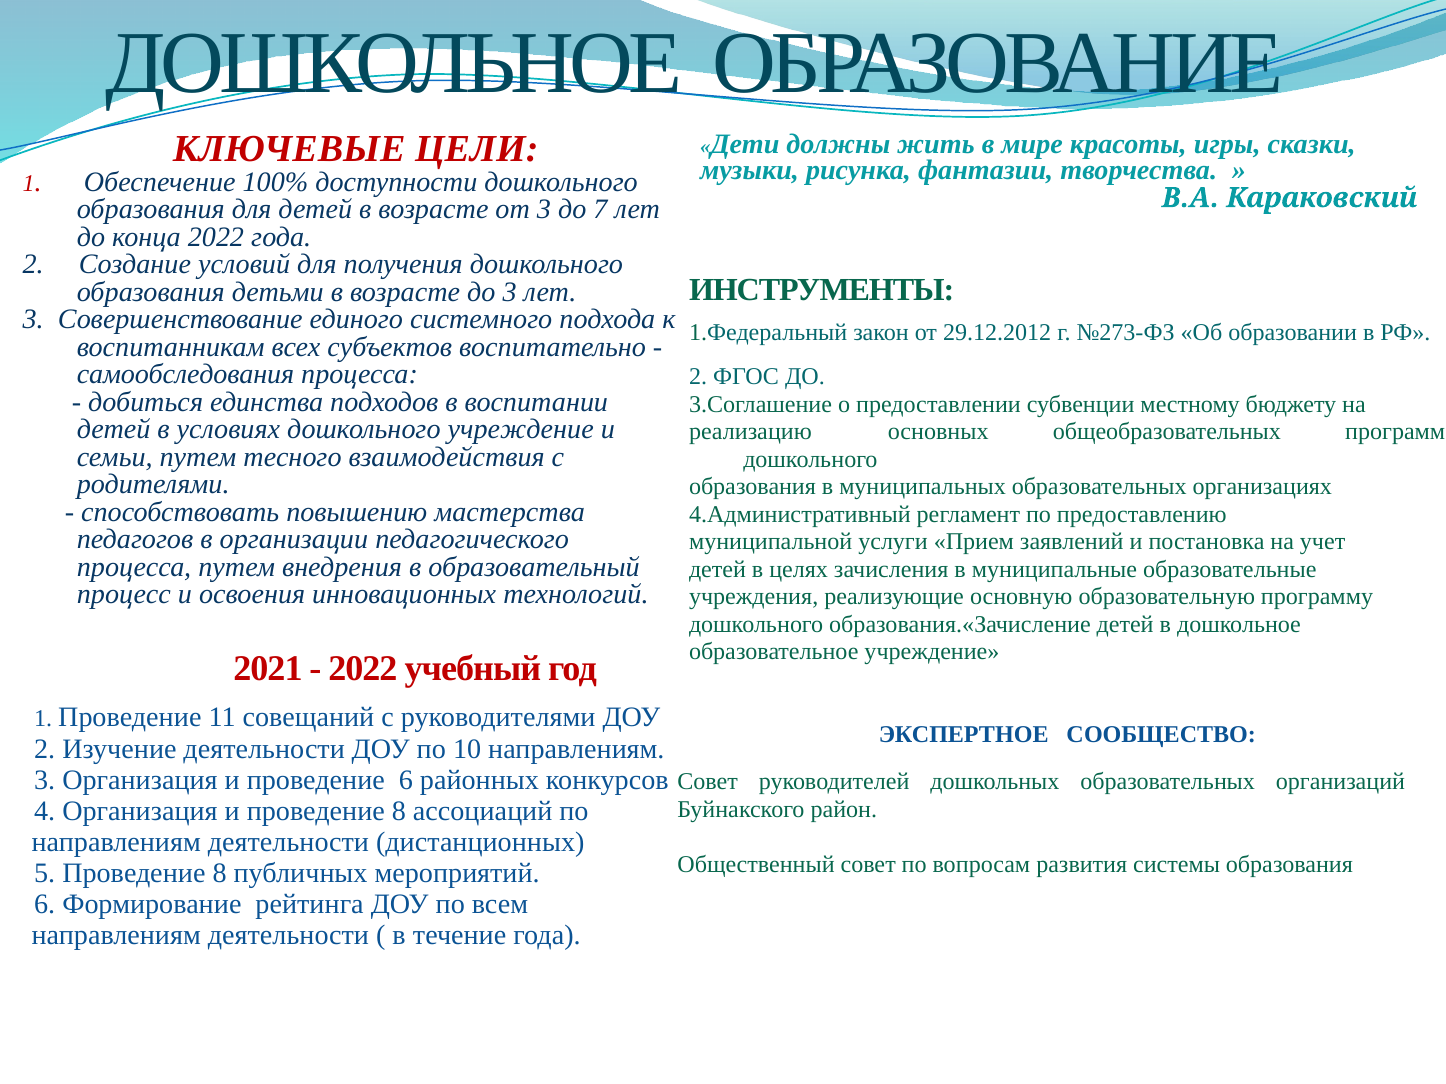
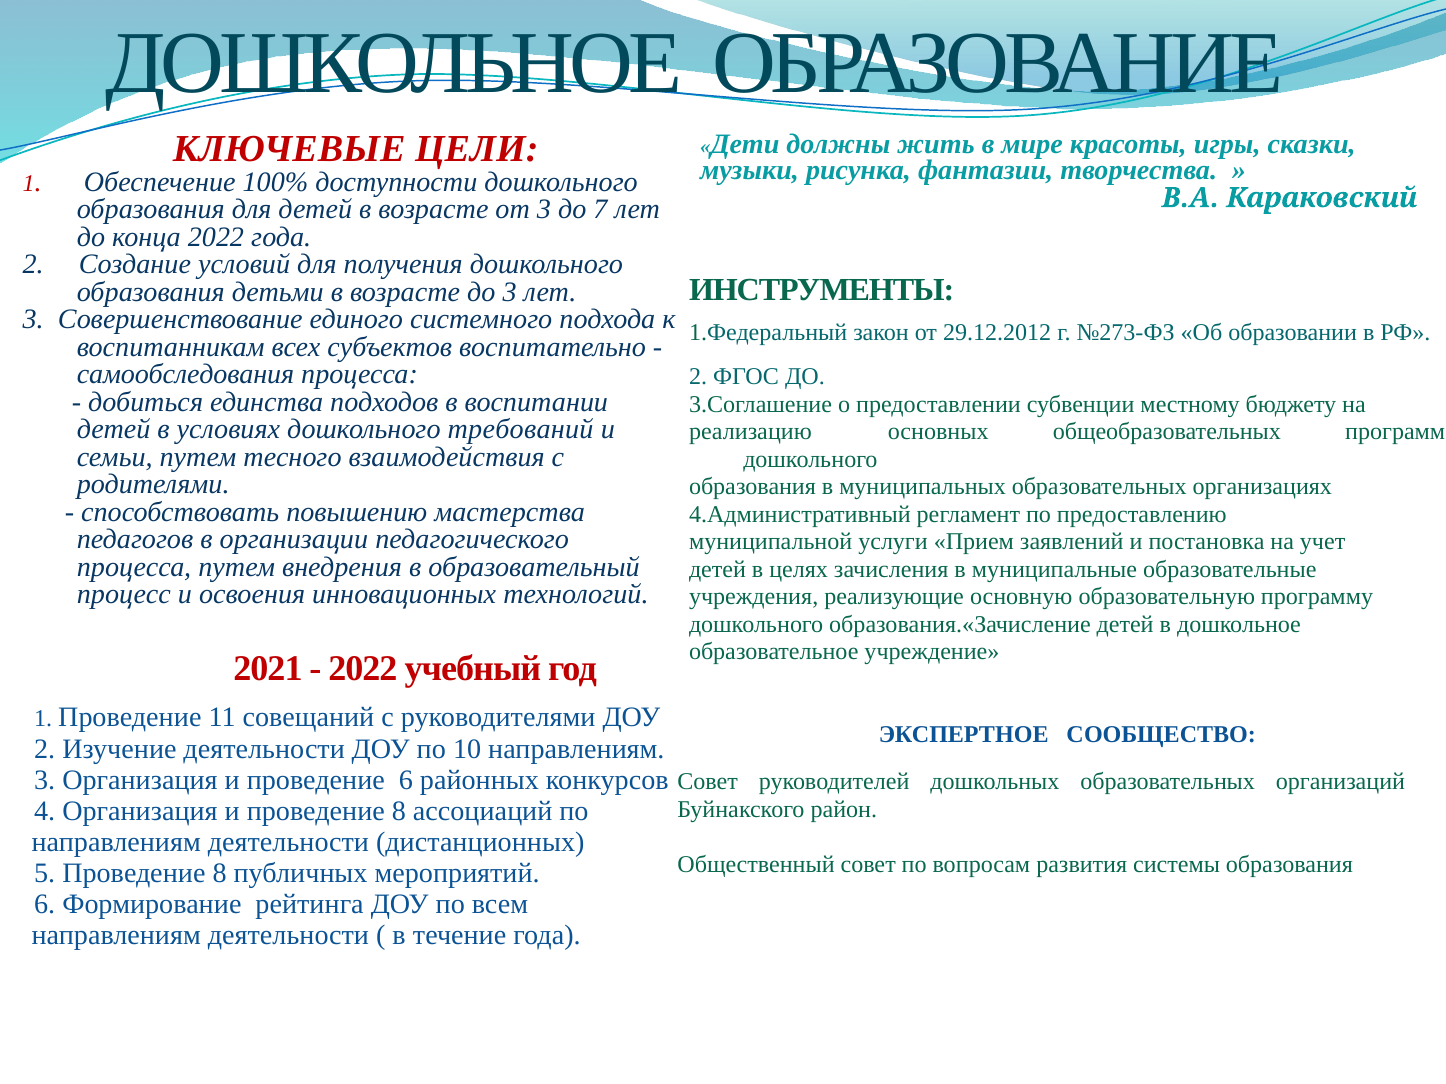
дошкольного учреждение: учреждение -> требований (521, 430)
